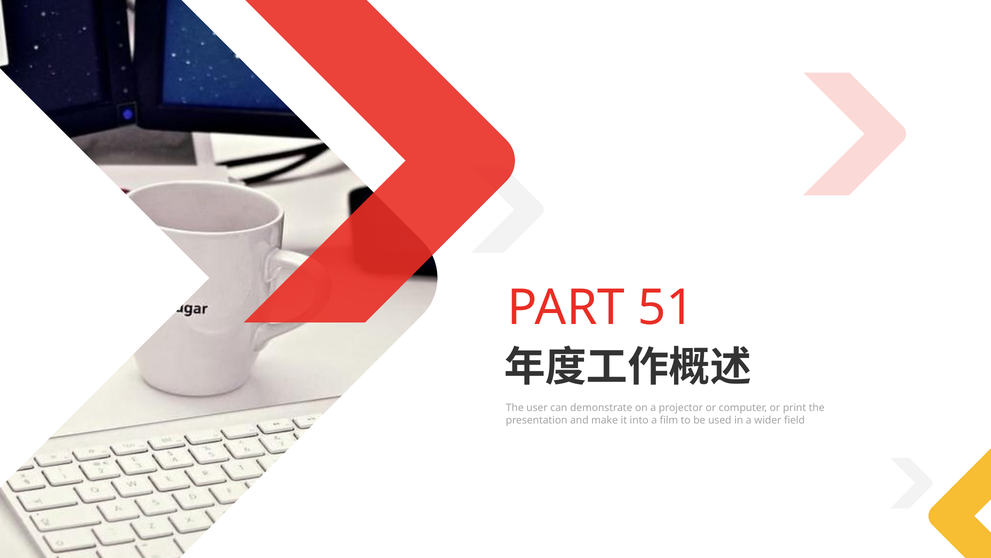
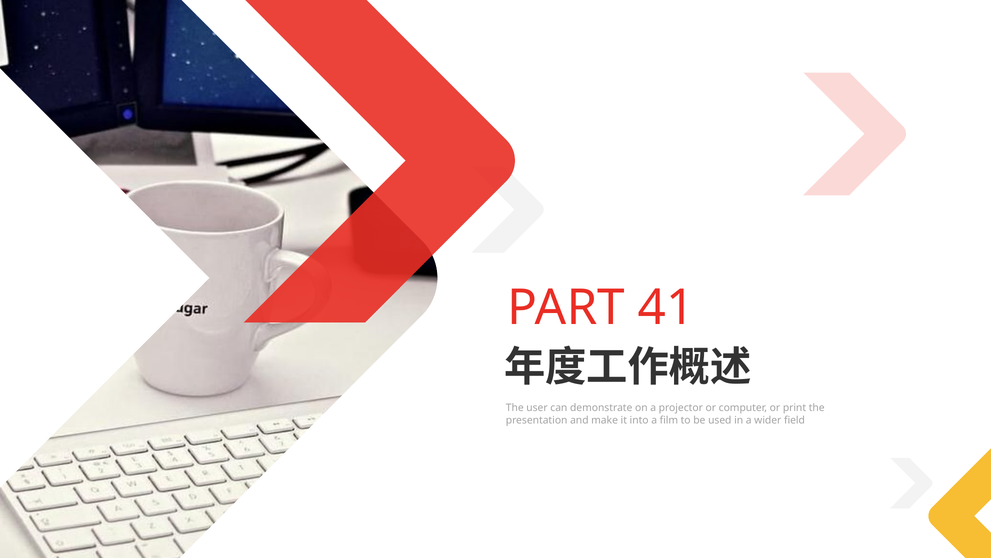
51: 51 -> 41 (666, 307)
